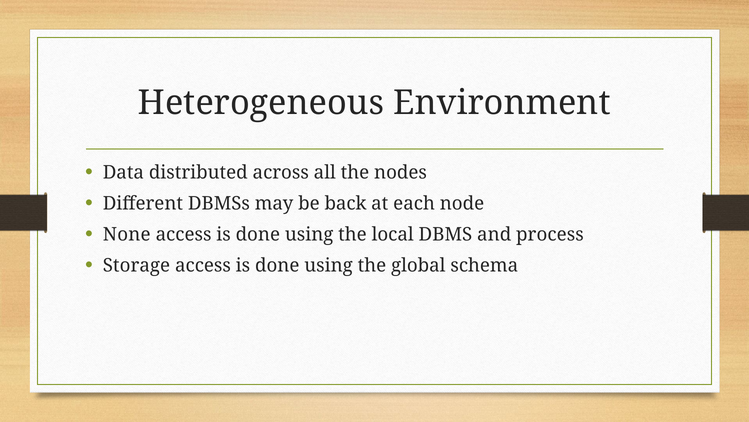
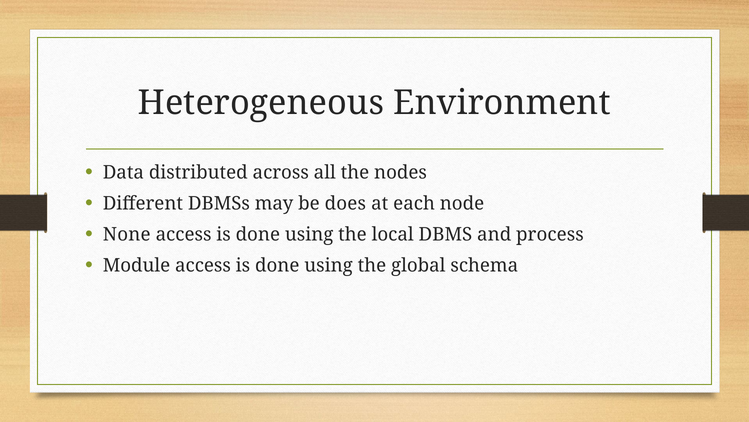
back: back -> does (345, 203)
Storage: Storage -> Module (136, 265)
